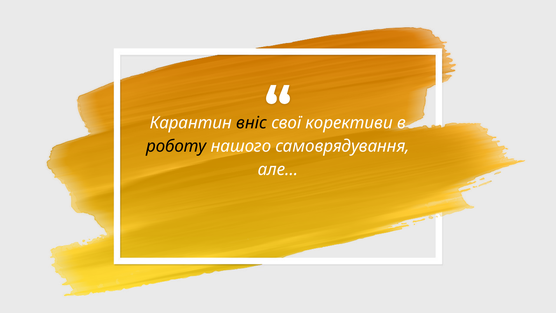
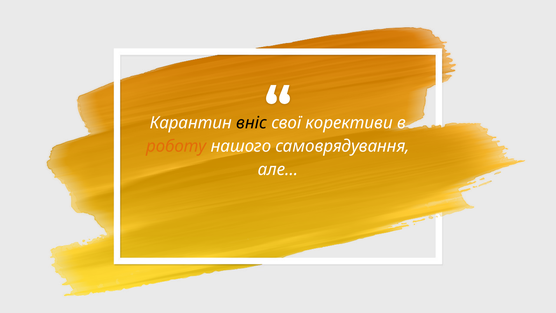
роботу colour: black -> orange (176, 146)
